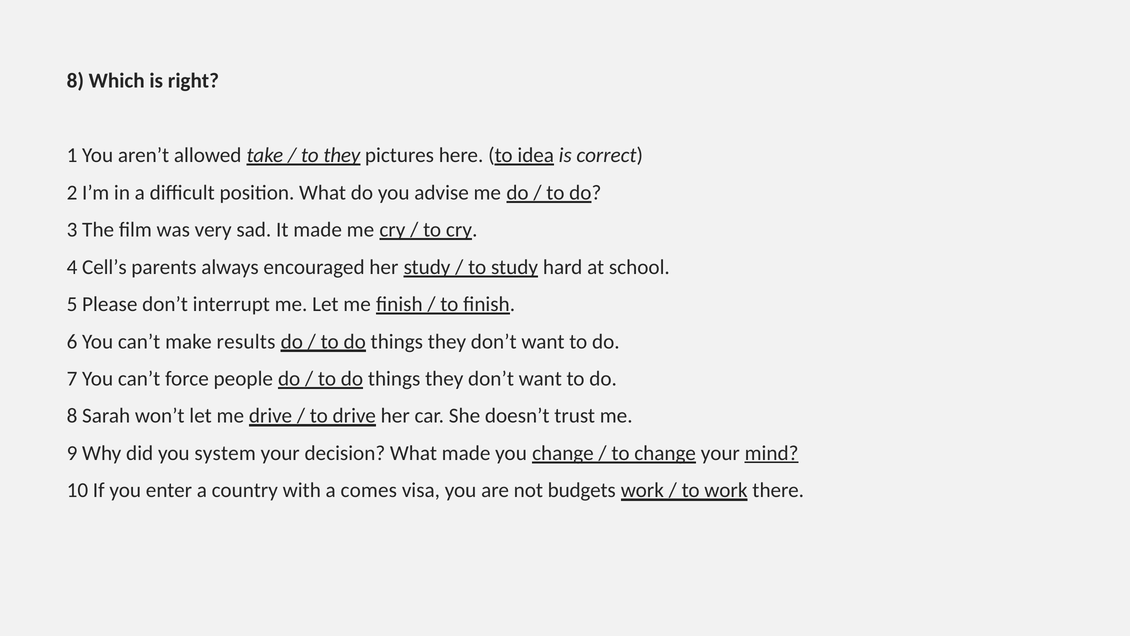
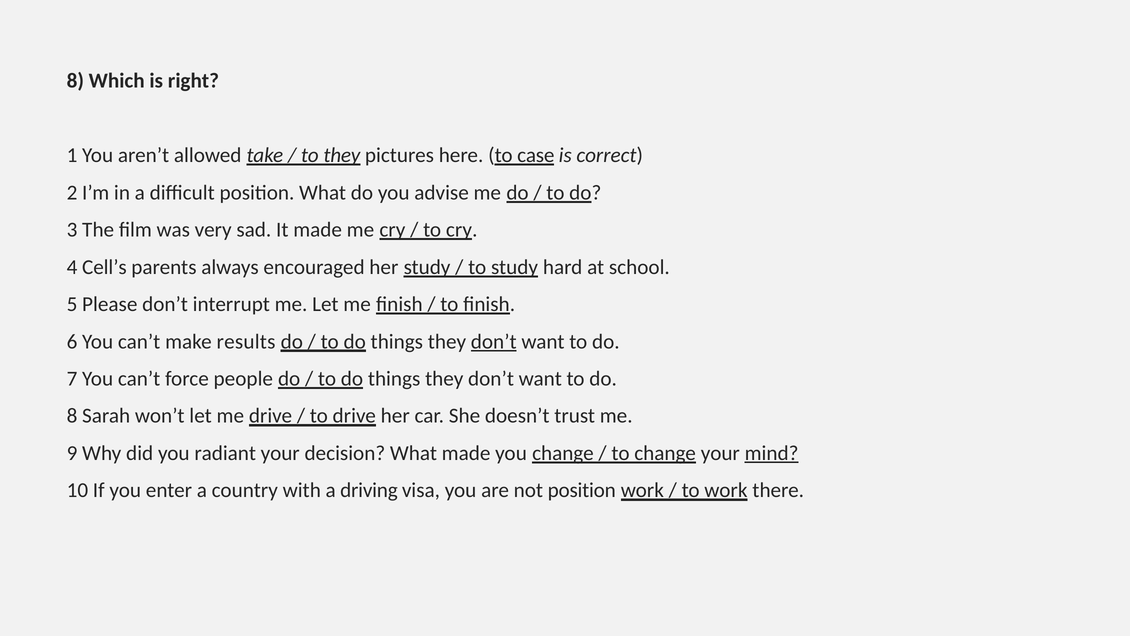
idea: idea -> case (536, 155)
don’t underline: none -> present (494, 341)
system: system -> radiant (225, 453)
comes: comes -> driving (369, 490)
not budgets: budgets -> position (582, 490)
